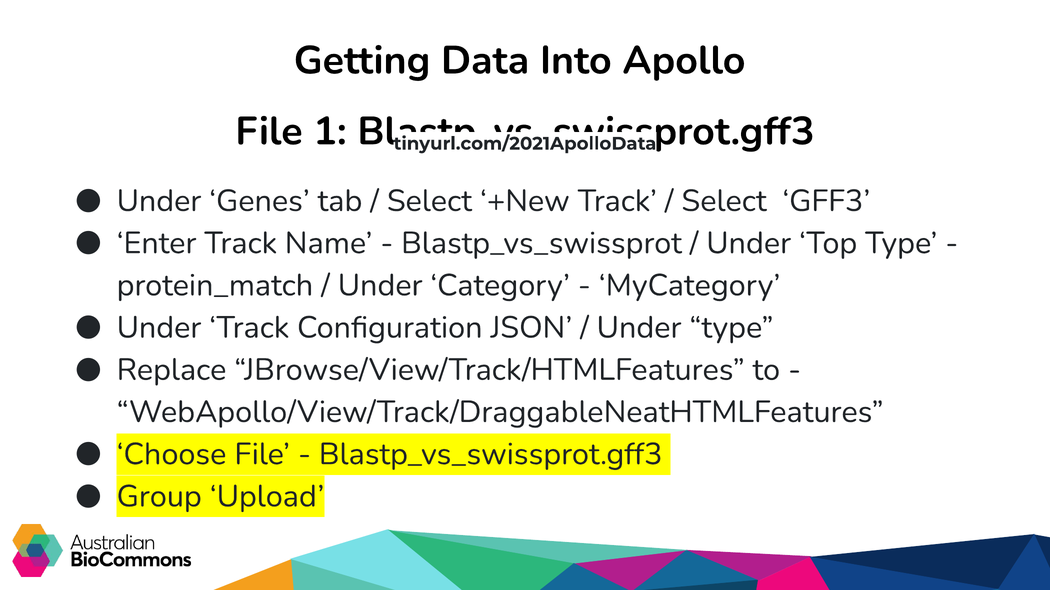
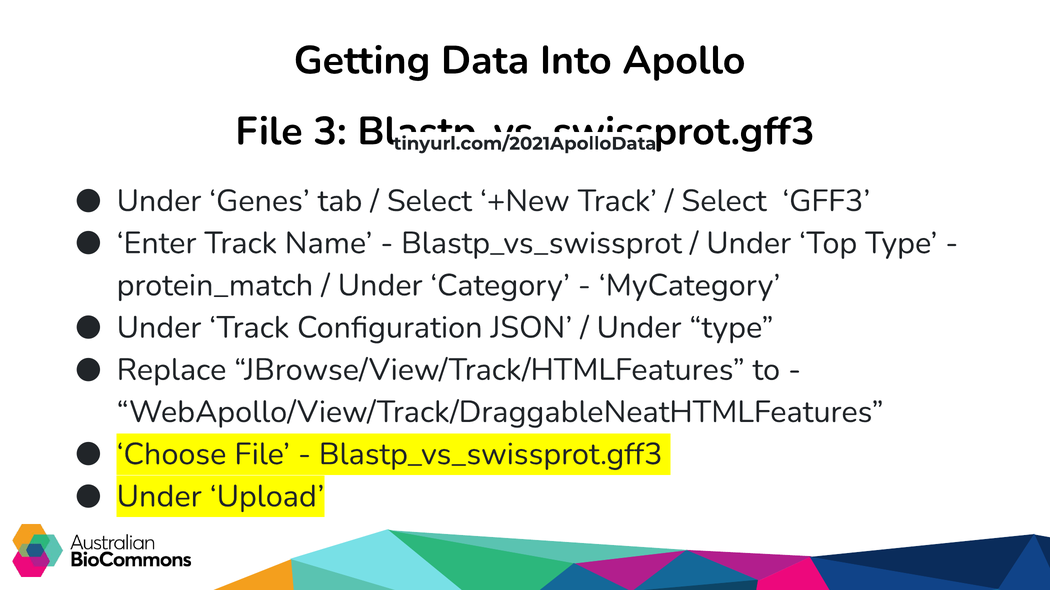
1: 1 -> 3 (330, 131)
Group: Group -> Under (159, 497)
